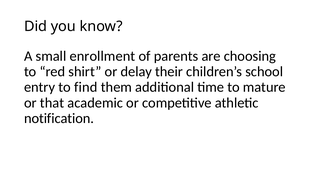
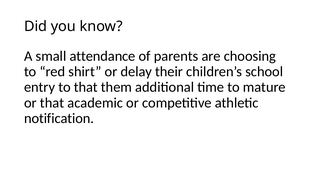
enrollment: enrollment -> attendance (103, 56)
to find: find -> that (86, 87)
